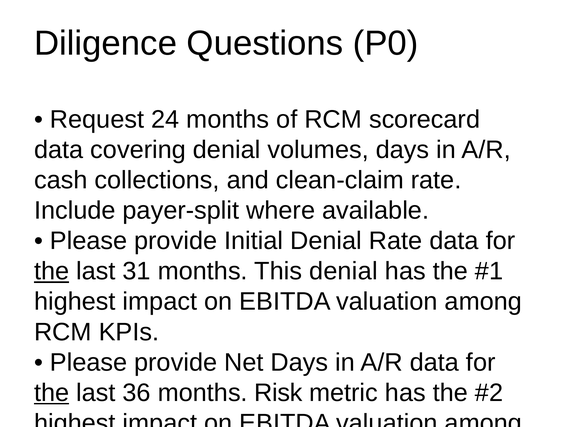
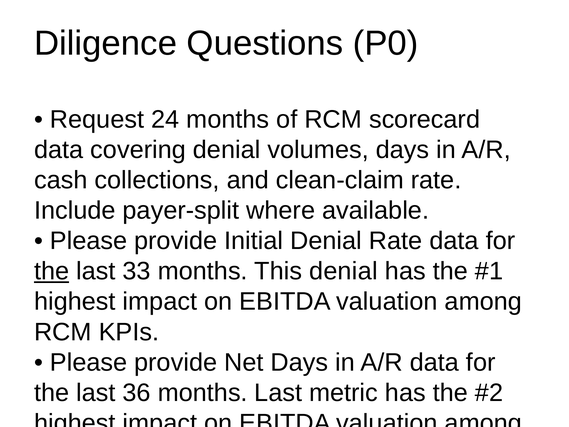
31: 31 -> 33 (137, 271)
the underline: present -> none (52, 393)
months Risk: Risk -> Last (278, 393)
